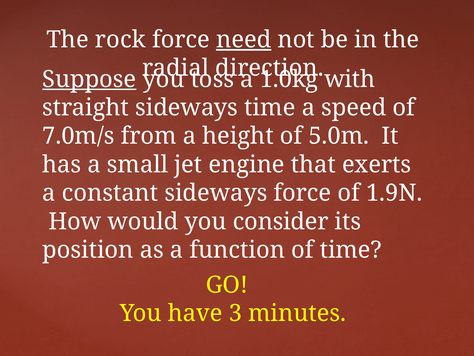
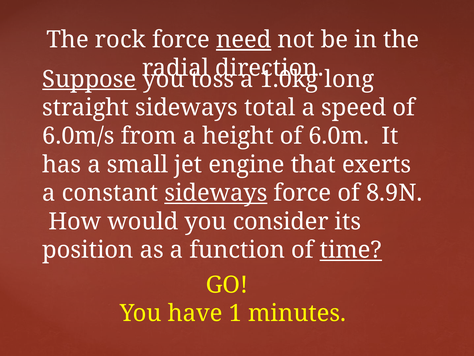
with: with -> long (349, 79)
sideways time: time -> total (270, 108)
7.0m/s: 7.0m/s -> 6.0m/s (78, 136)
5.0m: 5.0m -> 6.0m (339, 136)
sideways underline: none -> present (216, 193)
1.9N: 1.9N -> 8.9N (394, 193)
time underline: none -> present (351, 250)
3: 3 -> 1 (235, 313)
